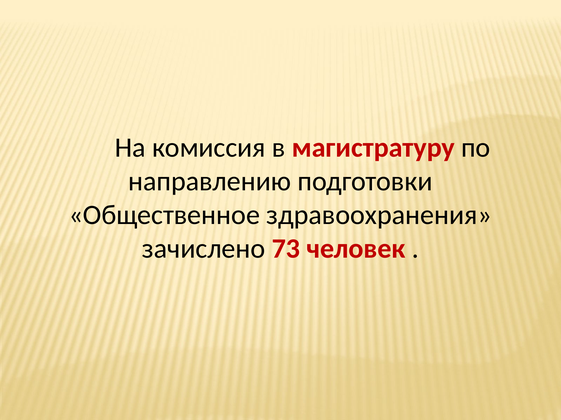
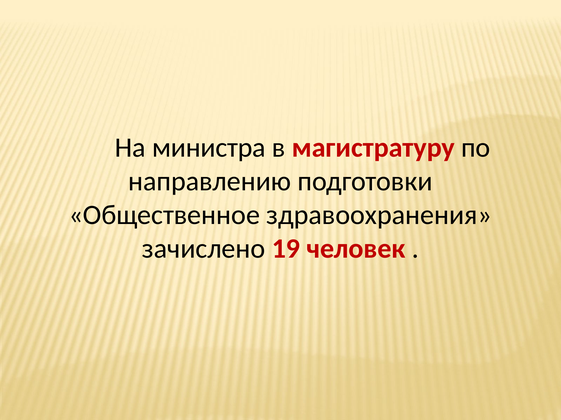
комиссия: комиссия -> министра (209, 148)
73: 73 -> 19 (286, 249)
